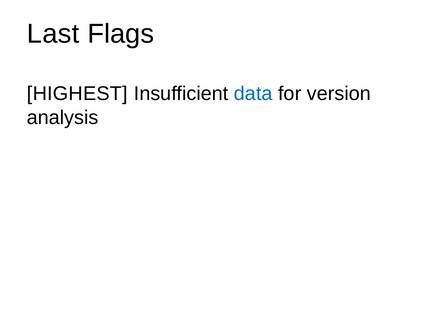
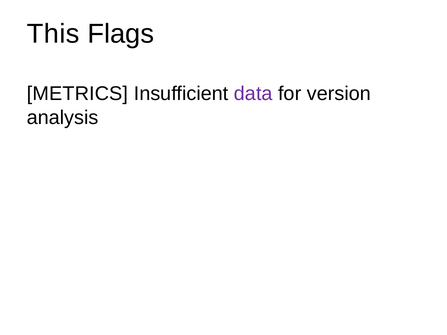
Last: Last -> This (53, 34)
HIGHEST: HIGHEST -> METRICS (77, 94)
data colour: blue -> purple (253, 94)
